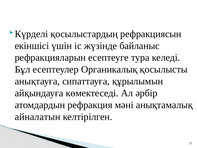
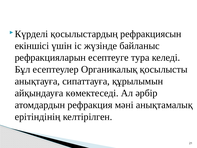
айналатын: айналатын -> ерітіндінің (38, 117)
